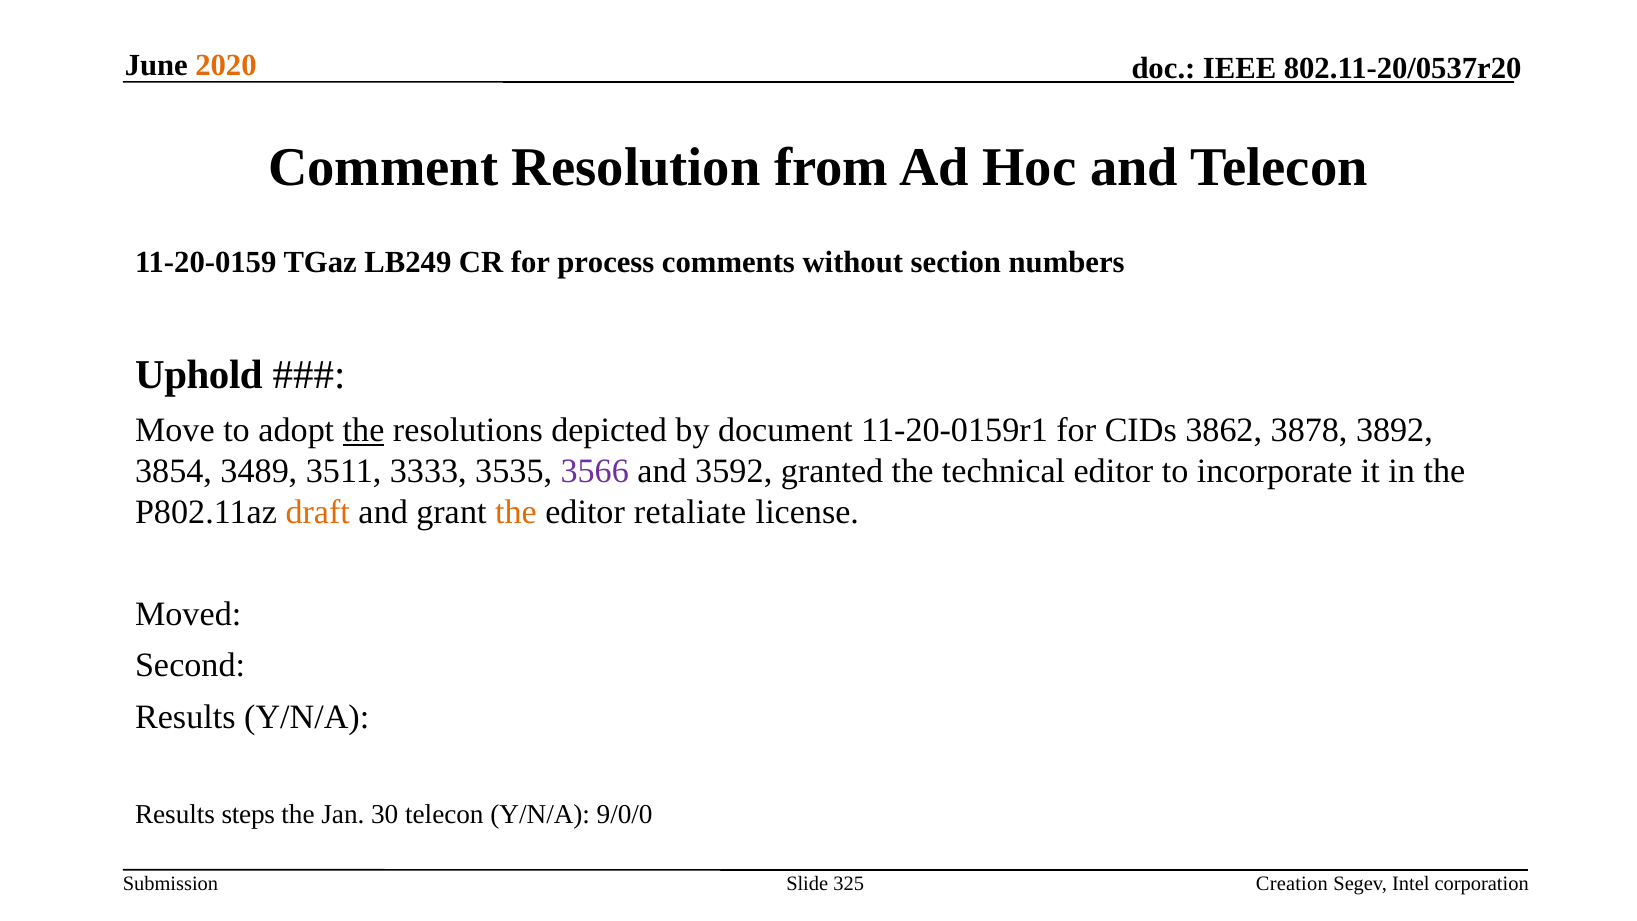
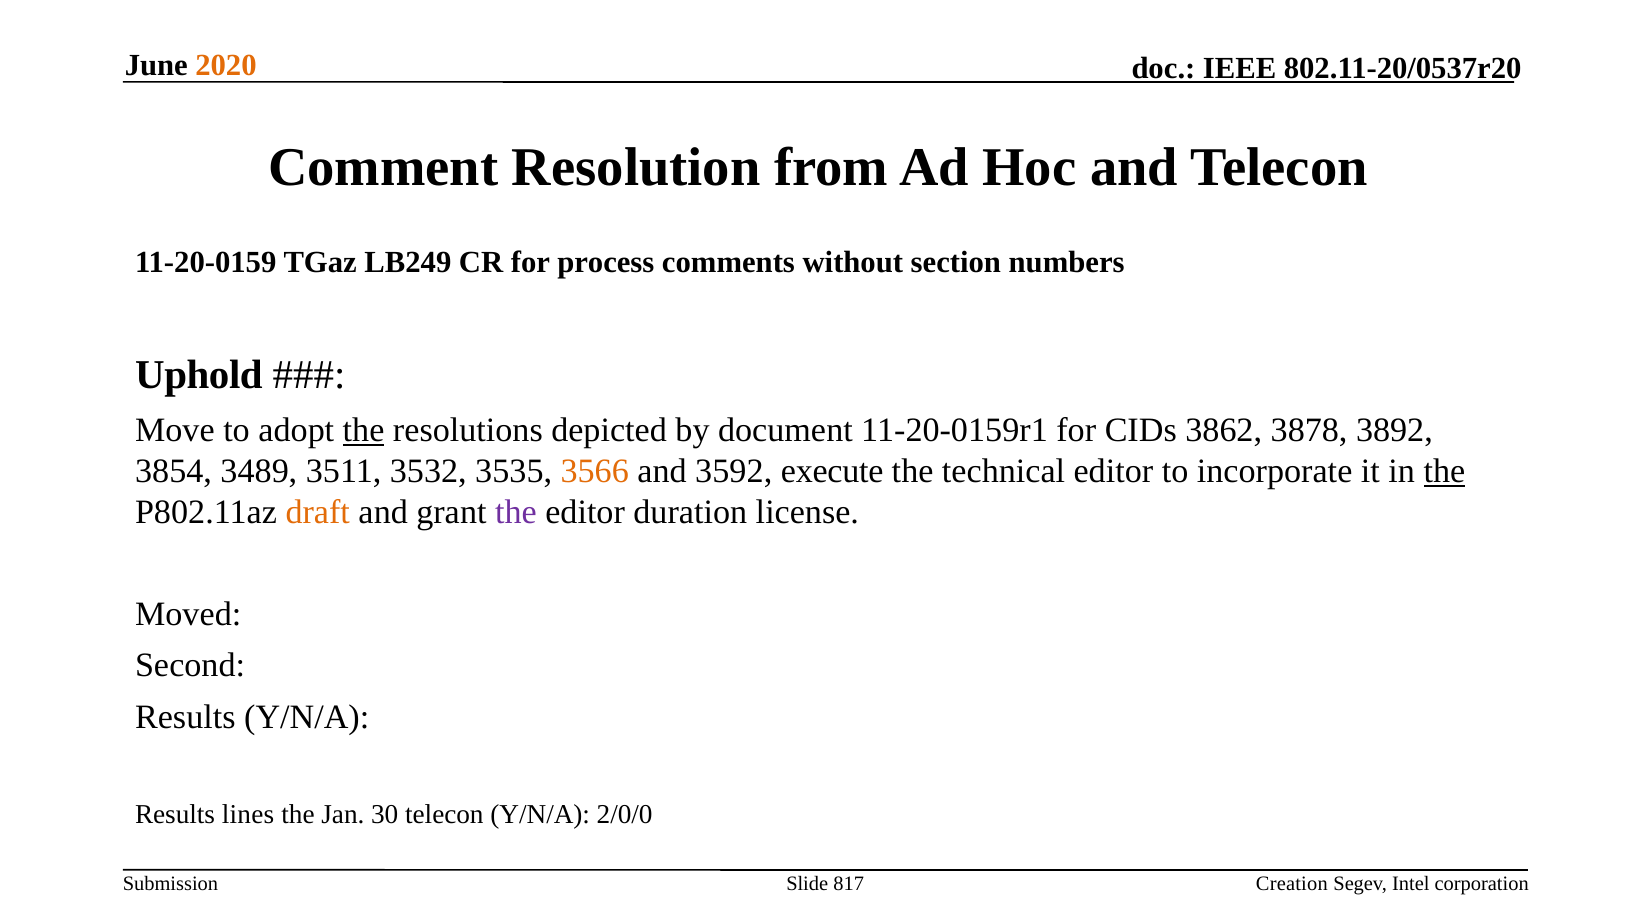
3333: 3333 -> 3532 (428, 471)
3566 colour: purple -> orange (595, 471)
granted: granted -> execute (832, 471)
the underline: none -> present (1444, 471)
the colour: orange -> purple (516, 512)
retaliate: retaliate -> duration (690, 512)
steps: steps -> lines (248, 814)
9/0/0: 9/0/0 -> 2/0/0 (625, 814)
325: 325 -> 817 (849, 883)
